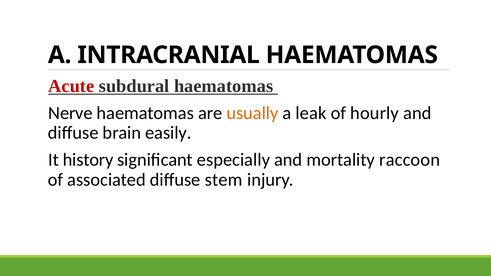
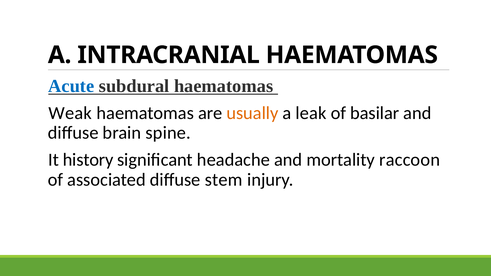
Acute colour: red -> blue (71, 86)
Nerve: Nerve -> Weak (70, 113)
hourly: hourly -> basilar (375, 113)
easily: easily -> spine (168, 133)
especially: especially -> headache (233, 160)
